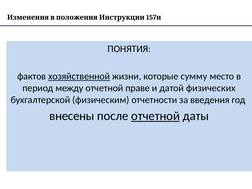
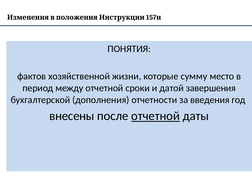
хозяйственной underline: present -> none (79, 76)
праве: праве -> сроки (138, 88)
физических: физических -> завершения (211, 88)
физическим: физическим -> дополнения (101, 100)
